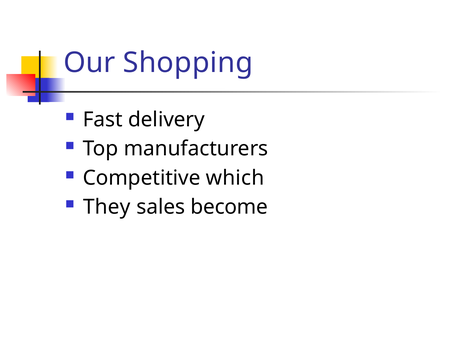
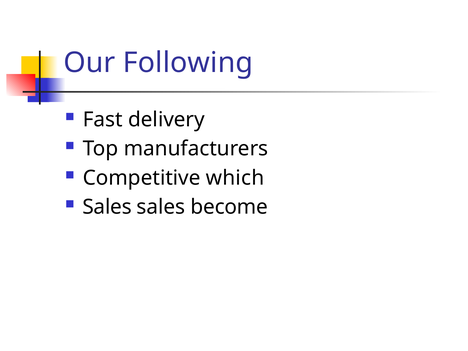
Shopping: Shopping -> Following (188, 63)
They: They -> Sales (107, 207)
